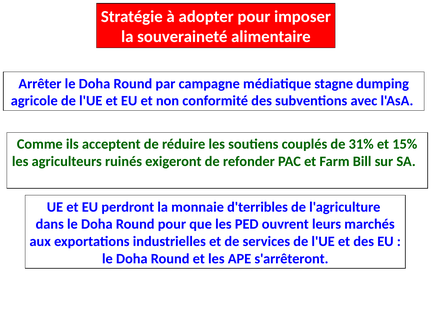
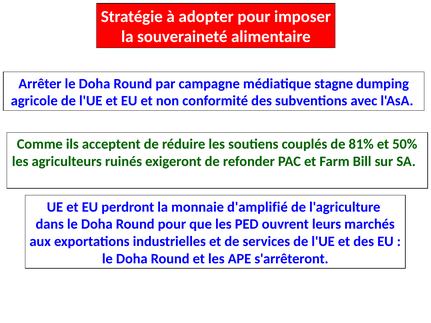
31%: 31% -> 81% (361, 144)
15%: 15% -> 50% (405, 144)
d'terribles: d'terribles -> d'amplifié (257, 207)
